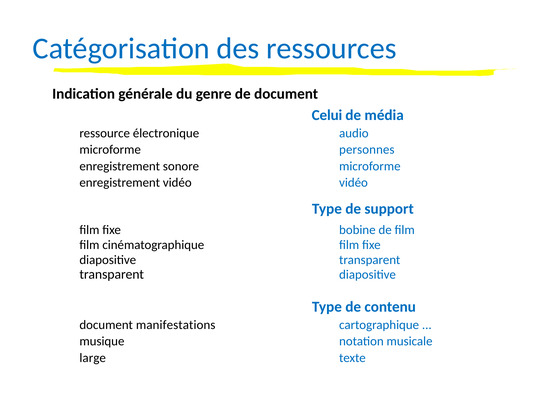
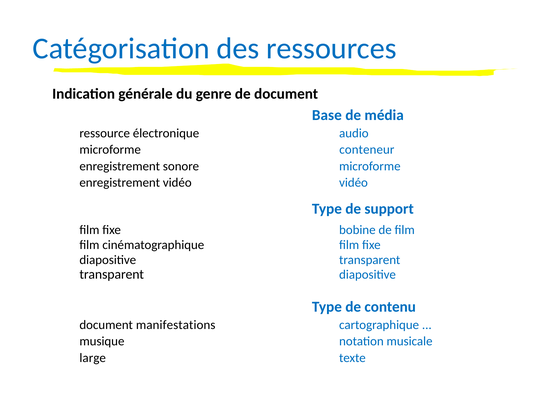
Celui: Celui -> Base (327, 115)
personnes: personnes -> conteneur (367, 150)
